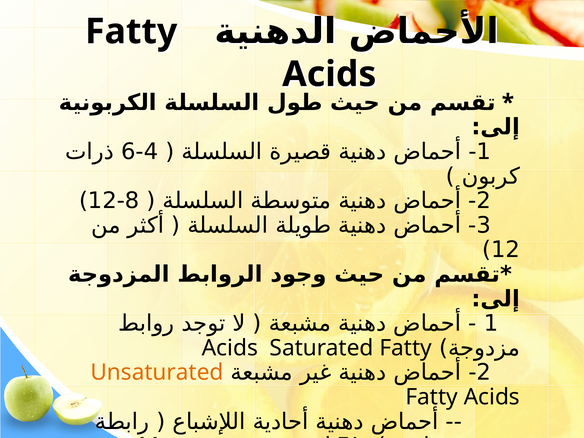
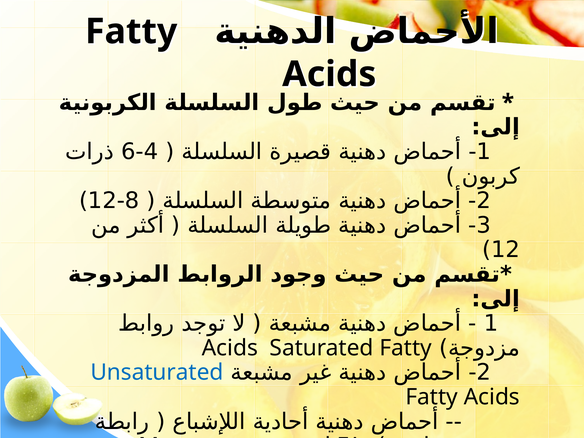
Unsaturated colour: orange -> blue (157, 372)
